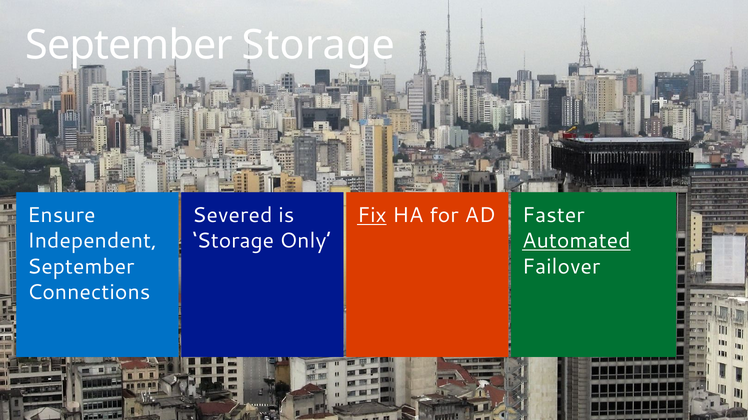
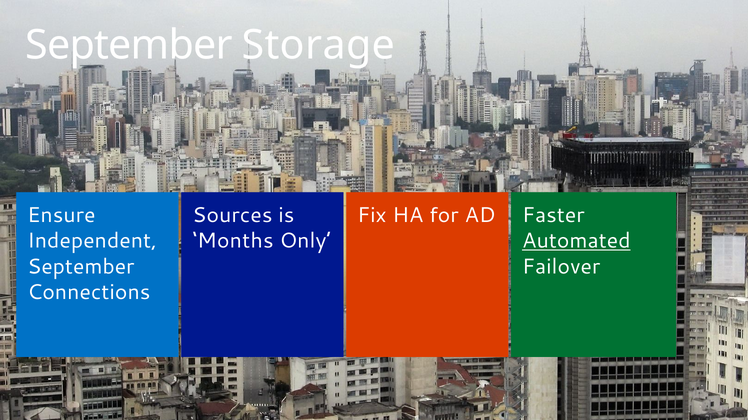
Severed: Severed -> Sources (232, 216)
Fix underline: present -> none (372, 216)
Storage: Storage -> Months (233, 241)
